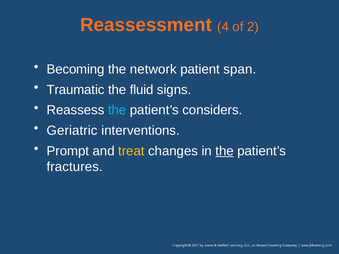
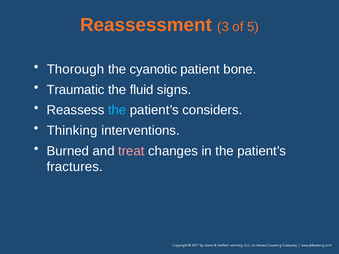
4: 4 -> 3 (223, 27)
2: 2 -> 5 (253, 27)
Becoming: Becoming -> Thorough (75, 69)
network: network -> cyanotic (153, 69)
span: span -> bone (240, 69)
Geriatric: Geriatric -> Thinking (72, 131)
Prompt: Prompt -> Burned (68, 151)
treat colour: yellow -> pink (131, 151)
the underline: present -> none (225, 151)
